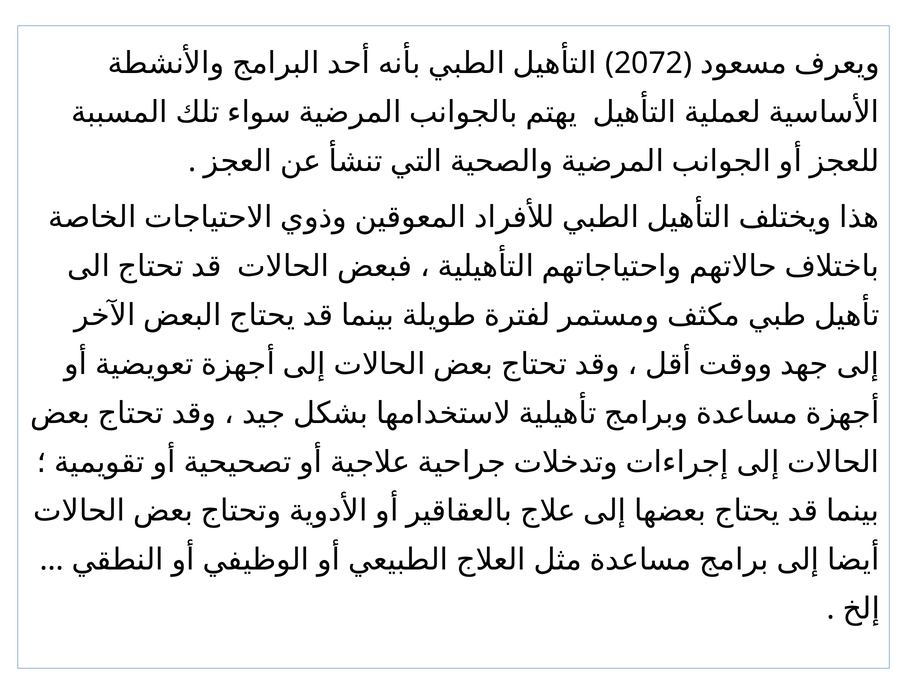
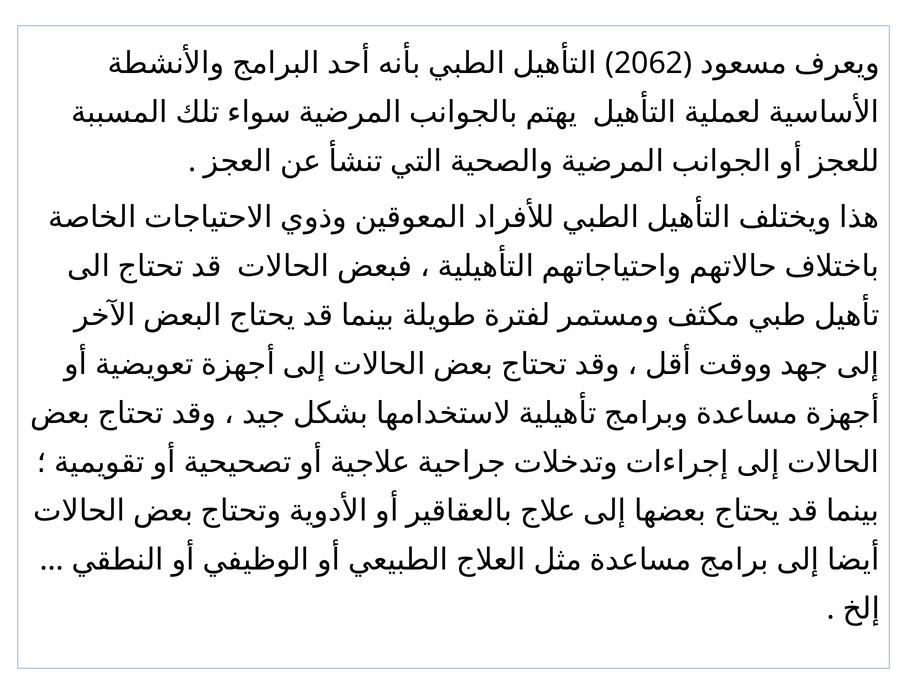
2072: 2072 -> 2062 (649, 63)
